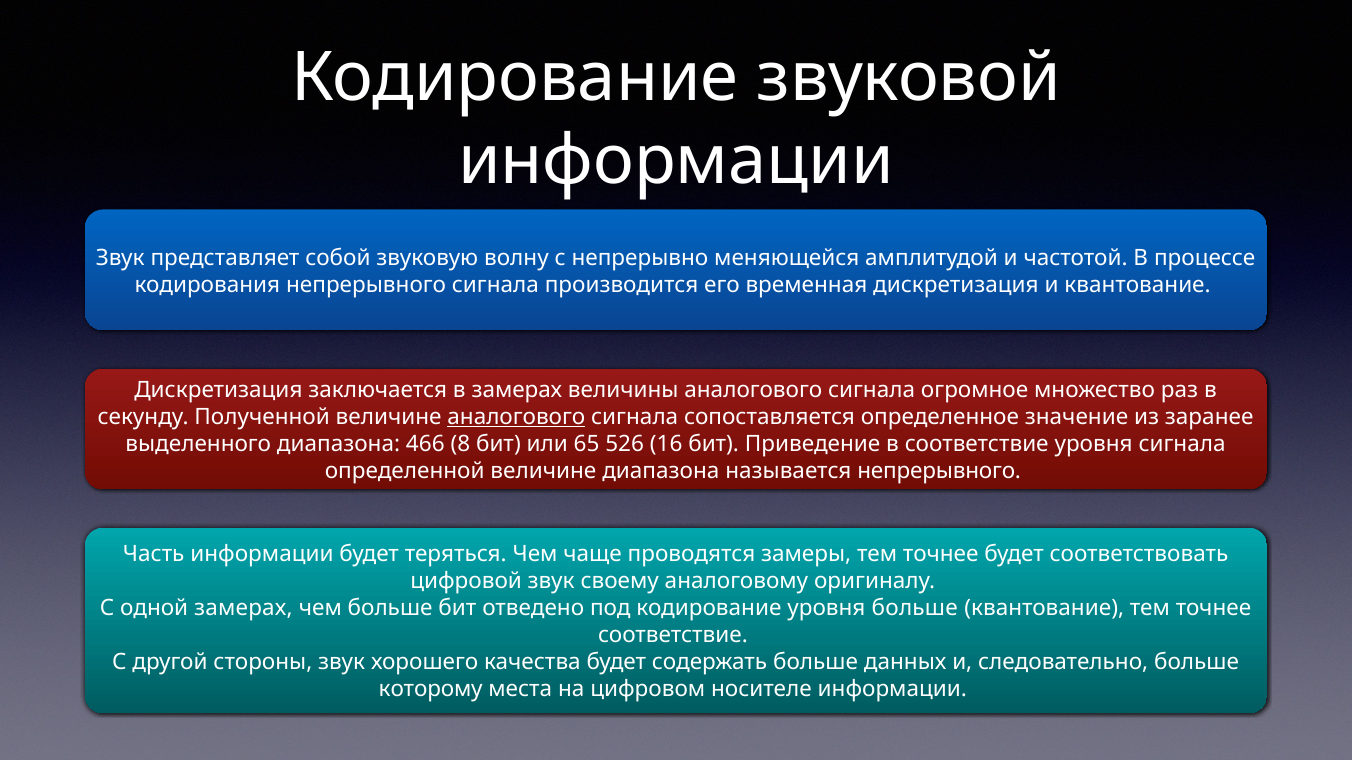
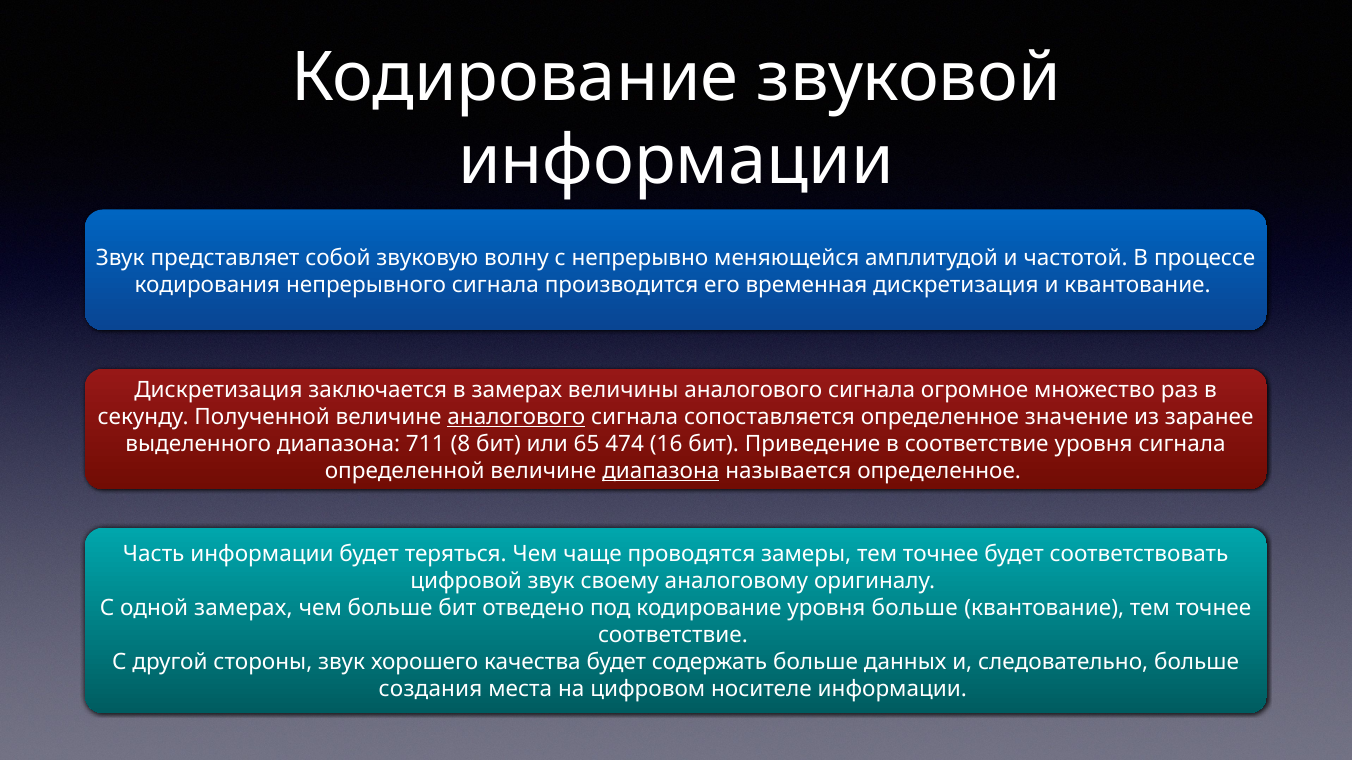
466: 466 -> 711 (425, 444)
526: 526 -> 474 (625, 444)
диапазона underline: none -> present (661, 471)
называется непрерывного: непрерывного -> определенное (939, 471)
которому: которому -> создания (431, 690)
